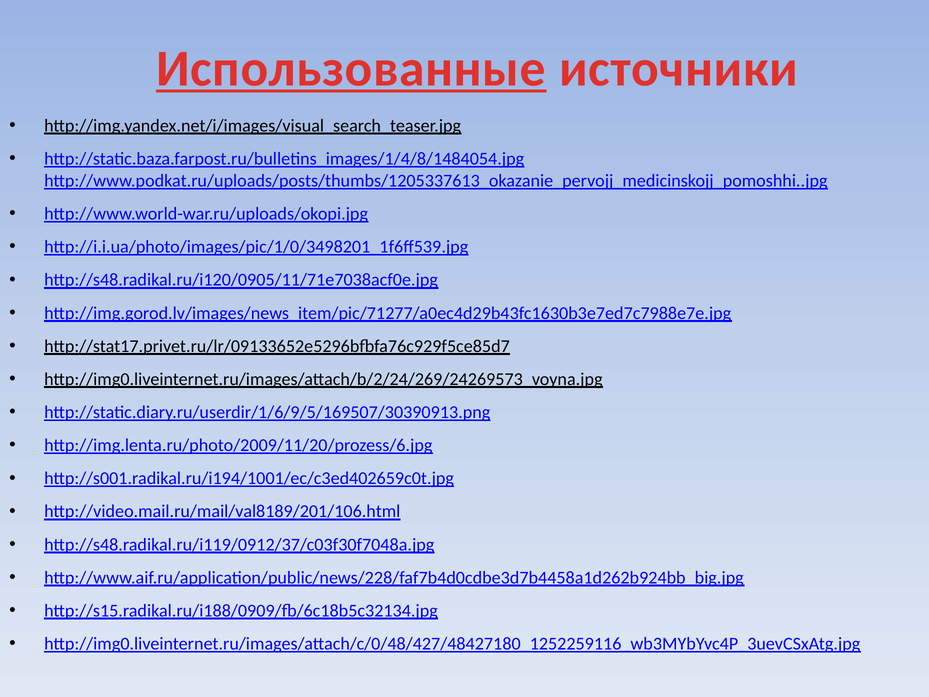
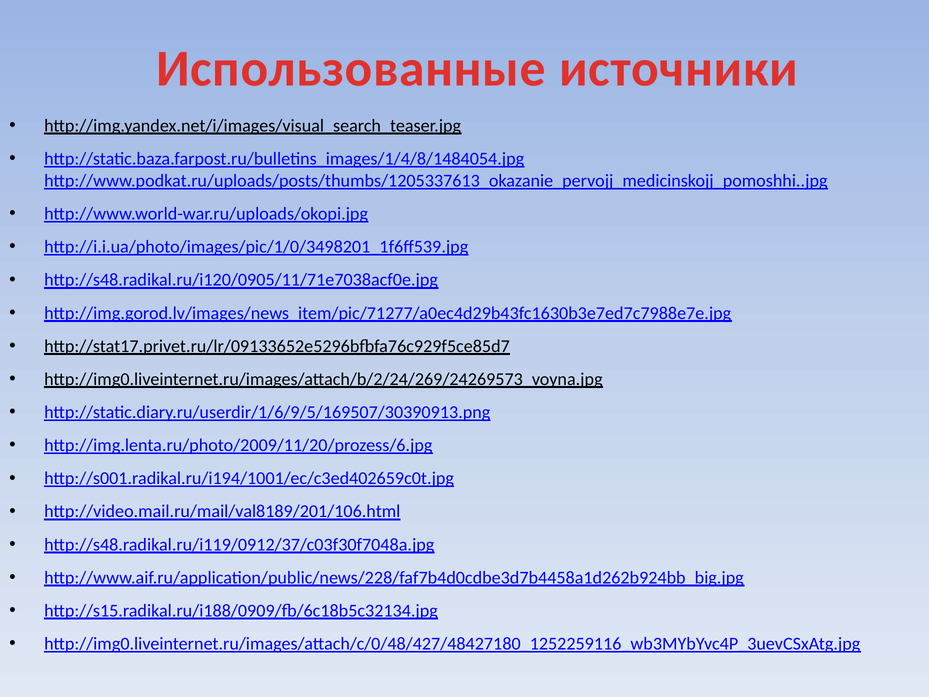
Использованные underline: present -> none (351, 69)
